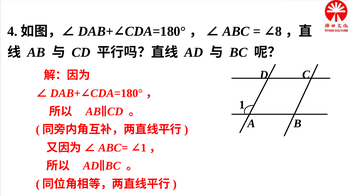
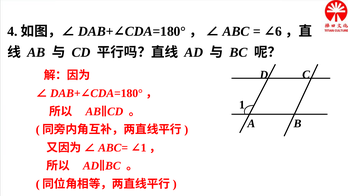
8: 8 -> 6 (279, 31)
